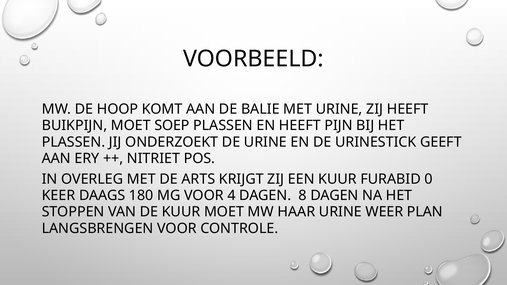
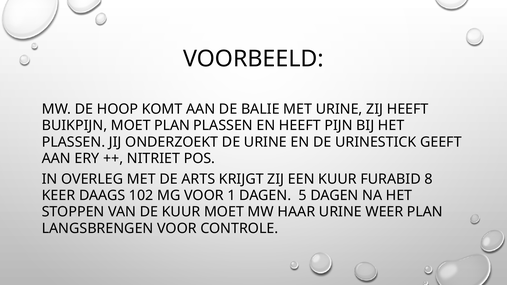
MOET SOEP: SOEP -> PLAN (172, 126)
0: 0 -> 8 (429, 179)
180: 180 -> 102 (141, 196)
4: 4 -> 1 (231, 196)
8: 8 -> 5 (303, 196)
